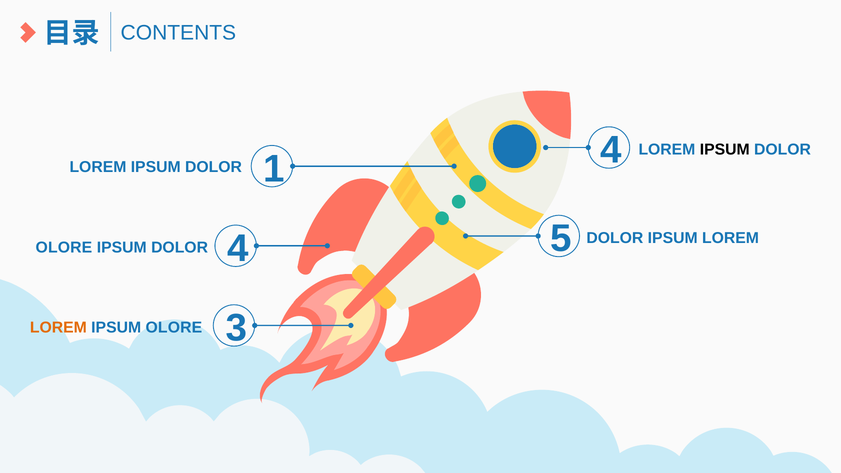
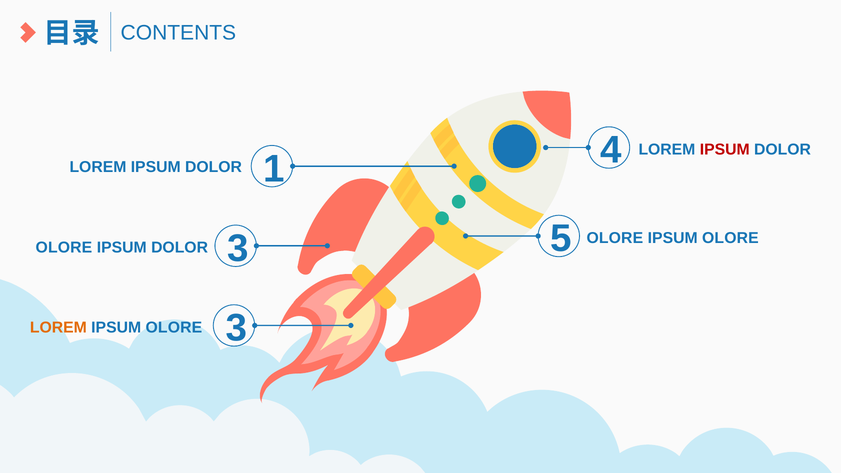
IPSUM colour: black -> red (725, 150)
5 DOLOR: DOLOR -> OLORE (615, 238)
LOREM: LOREM -> OLORE (730, 238)
DOLOR 4: 4 -> 3 (238, 248)
